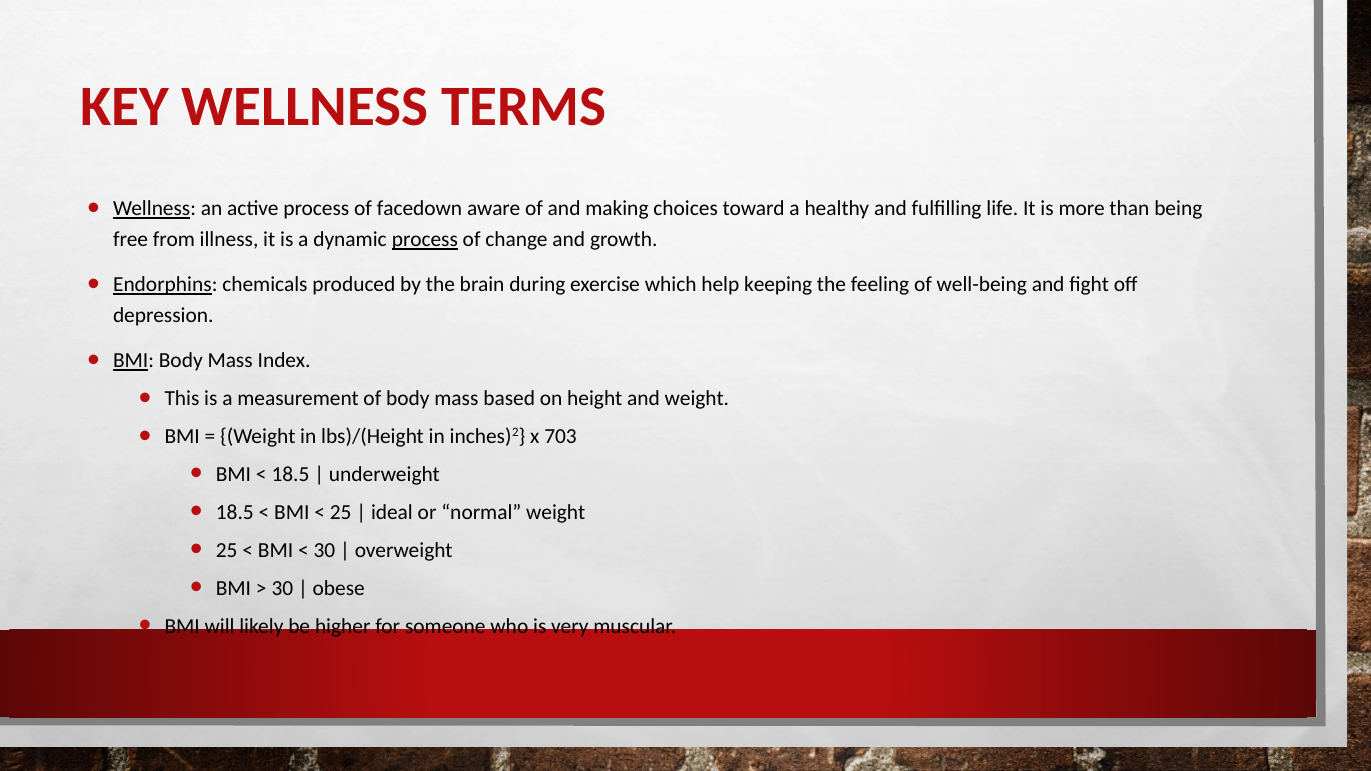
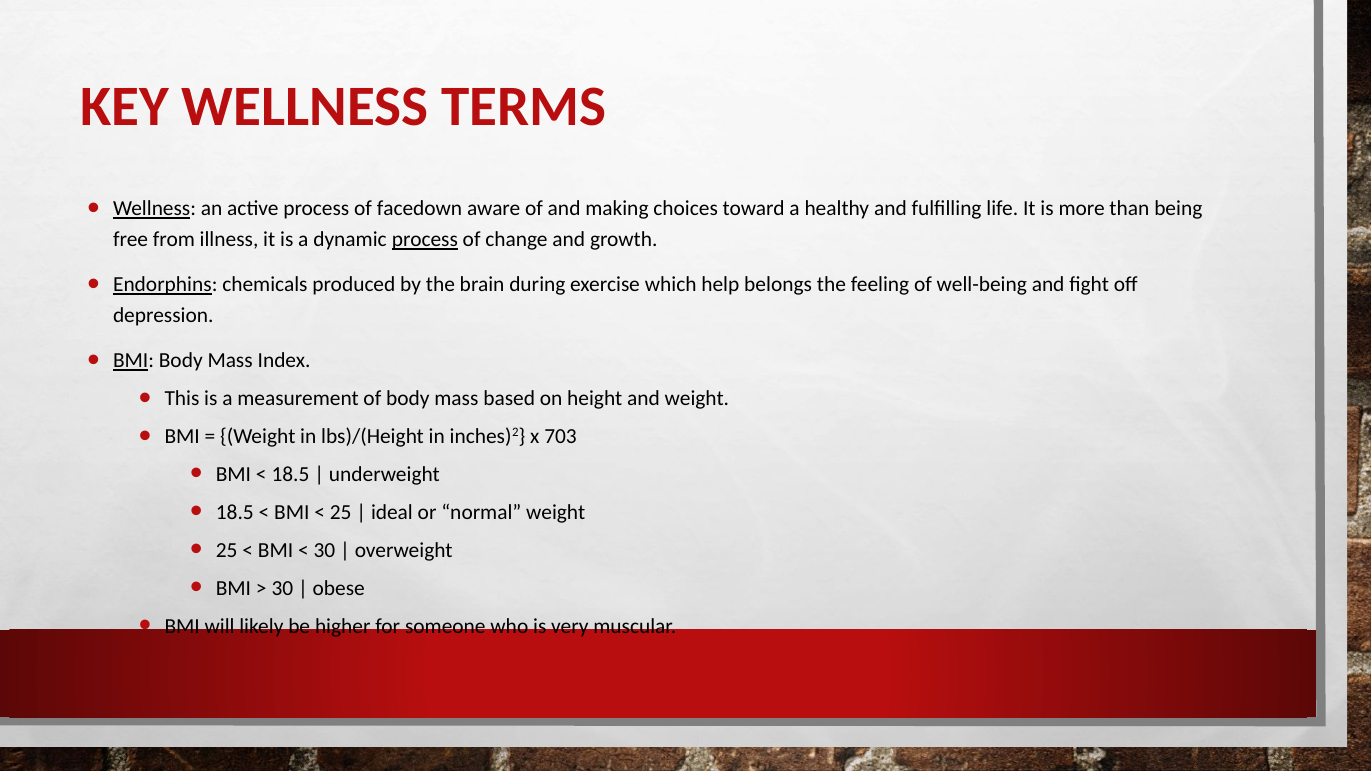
keeping: keeping -> belongs (778, 285)
